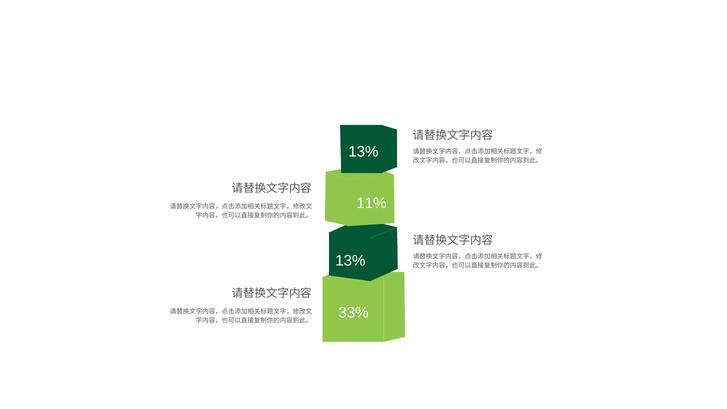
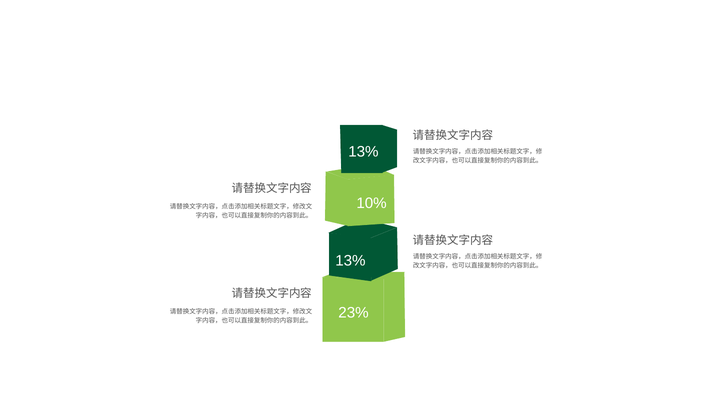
11%: 11% -> 10% (372, 203)
33%: 33% -> 23% (353, 312)
